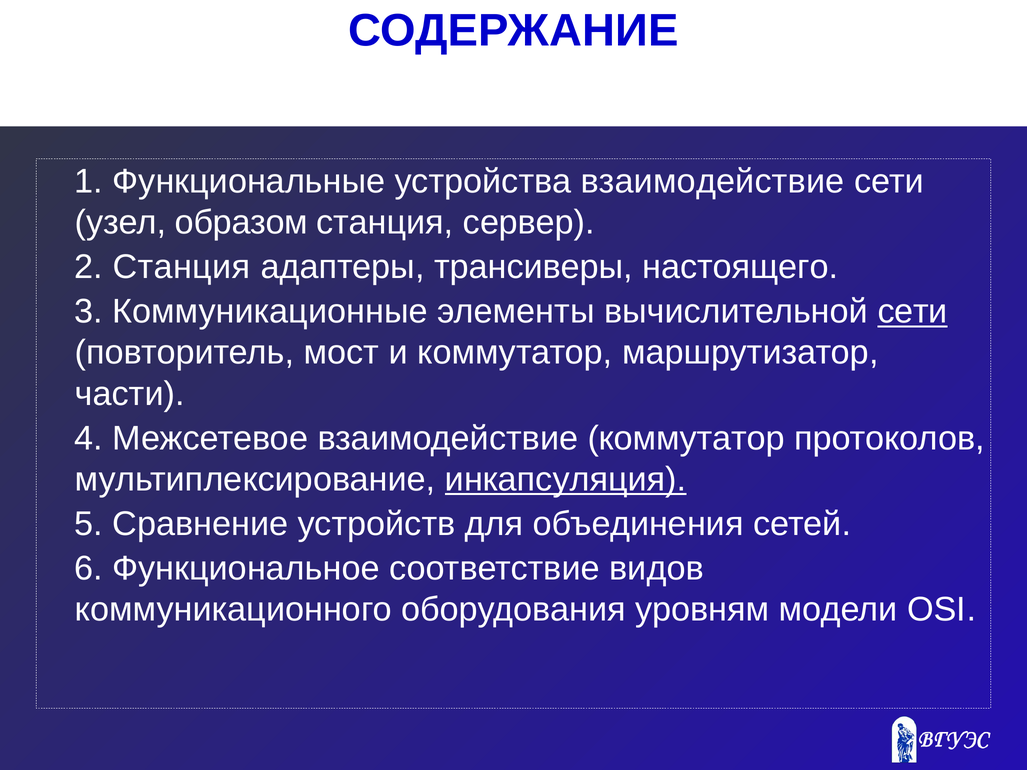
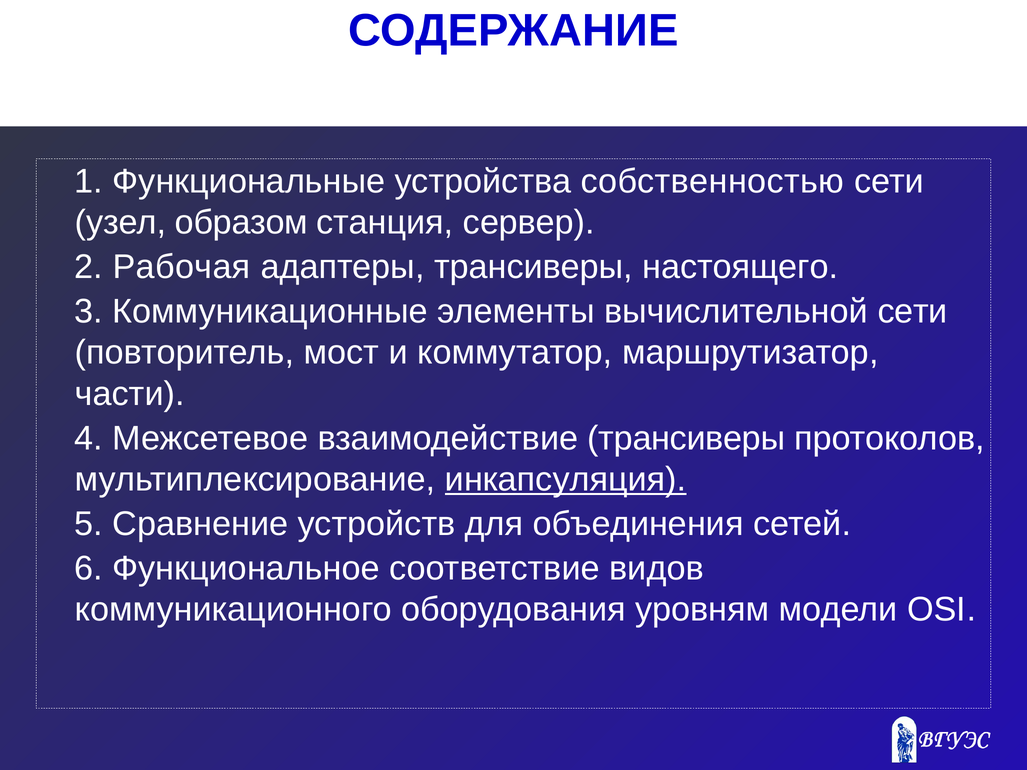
устройства взаимодействие: взаимодействие -> собственностью (712, 182)
2 Станция: Станция -> Рабочая (182, 267)
сети underline: present -> none (913, 312)
взаимодействие коммутатор: коммутатор -> трансиверы (686, 438)
